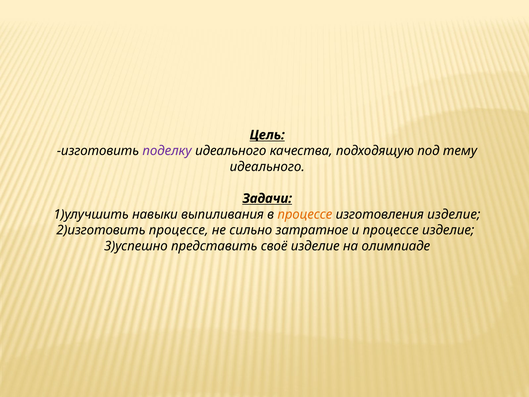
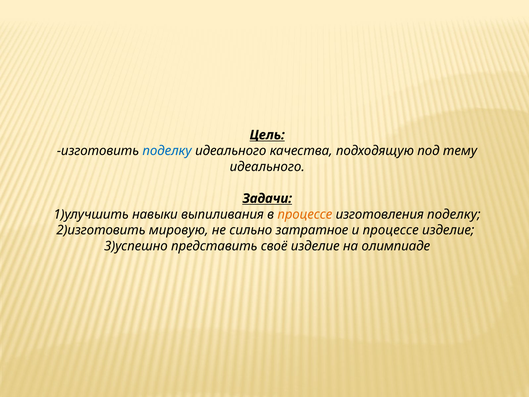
поделку colour: purple -> blue (167, 151)
изготовления изделие: изделие -> поделку (454, 214)
2)изготовить процессе: процессе -> мировую (179, 230)
